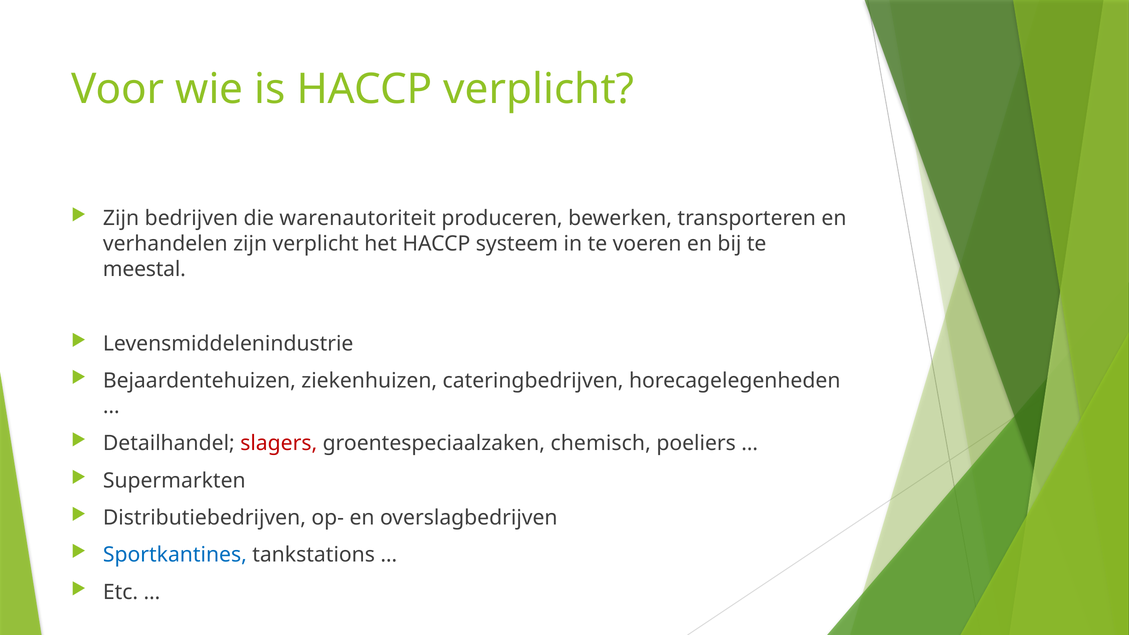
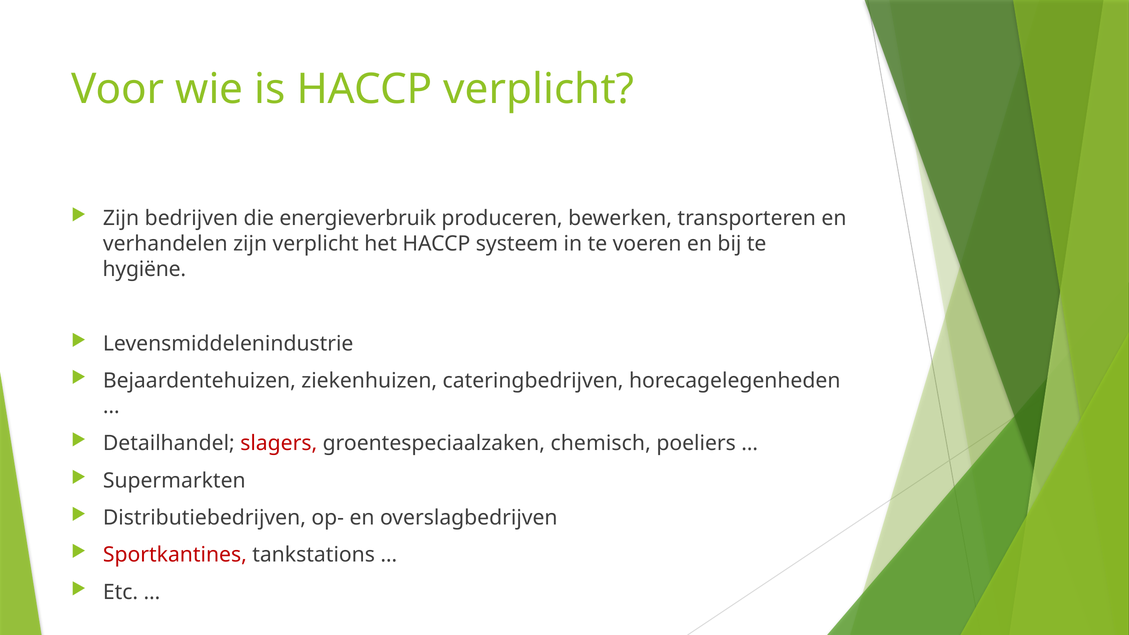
warenautoriteit: warenautoriteit -> energieverbruik (358, 219)
meestal: meestal -> hygiëne (144, 269)
Sportkantines colour: blue -> red (175, 555)
